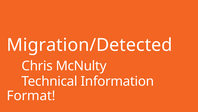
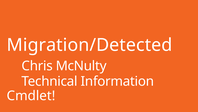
Format: Format -> Cmdlet (31, 95)
